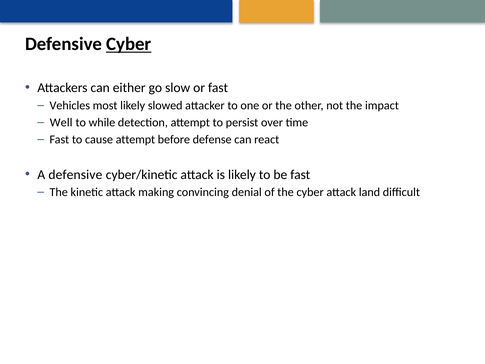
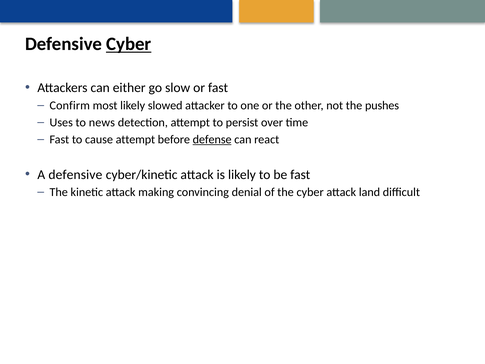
Vehicles: Vehicles -> Confirm (70, 105)
impact: impact -> pushes (382, 105)
Well: Well -> Uses (61, 122)
while: while -> news (102, 122)
defense underline: none -> present (212, 139)
